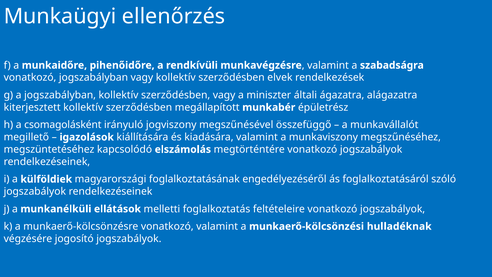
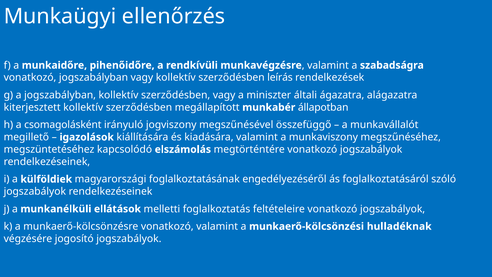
elvek: elvek -> leírás (280, 78)
épületrész: épületrész -> állapotban (323, 107)
